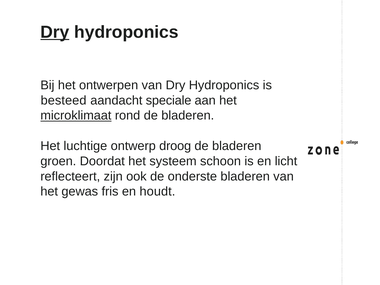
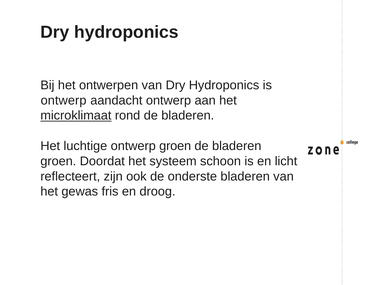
Dry underline: present -> none (55, 32)
besteed: besteed -> ontwerp (64, 100)
aandacht speciale: speciale -> ontwerp (169, 100)
ontwerp droog: droog -> groen (175, 146)
houdt: houdt -> droog (158, 192)
